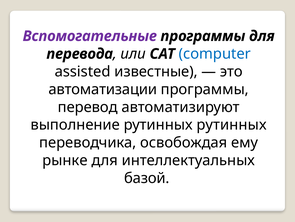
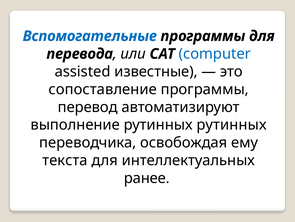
Вспомогательные colour: purple -> blue (90, 36)
автоматизации: автоматизации -> сопоставление (103, 89)
рынке: рынке -> текста (65, 160)
базой: базой -> ранее (147, 178)
